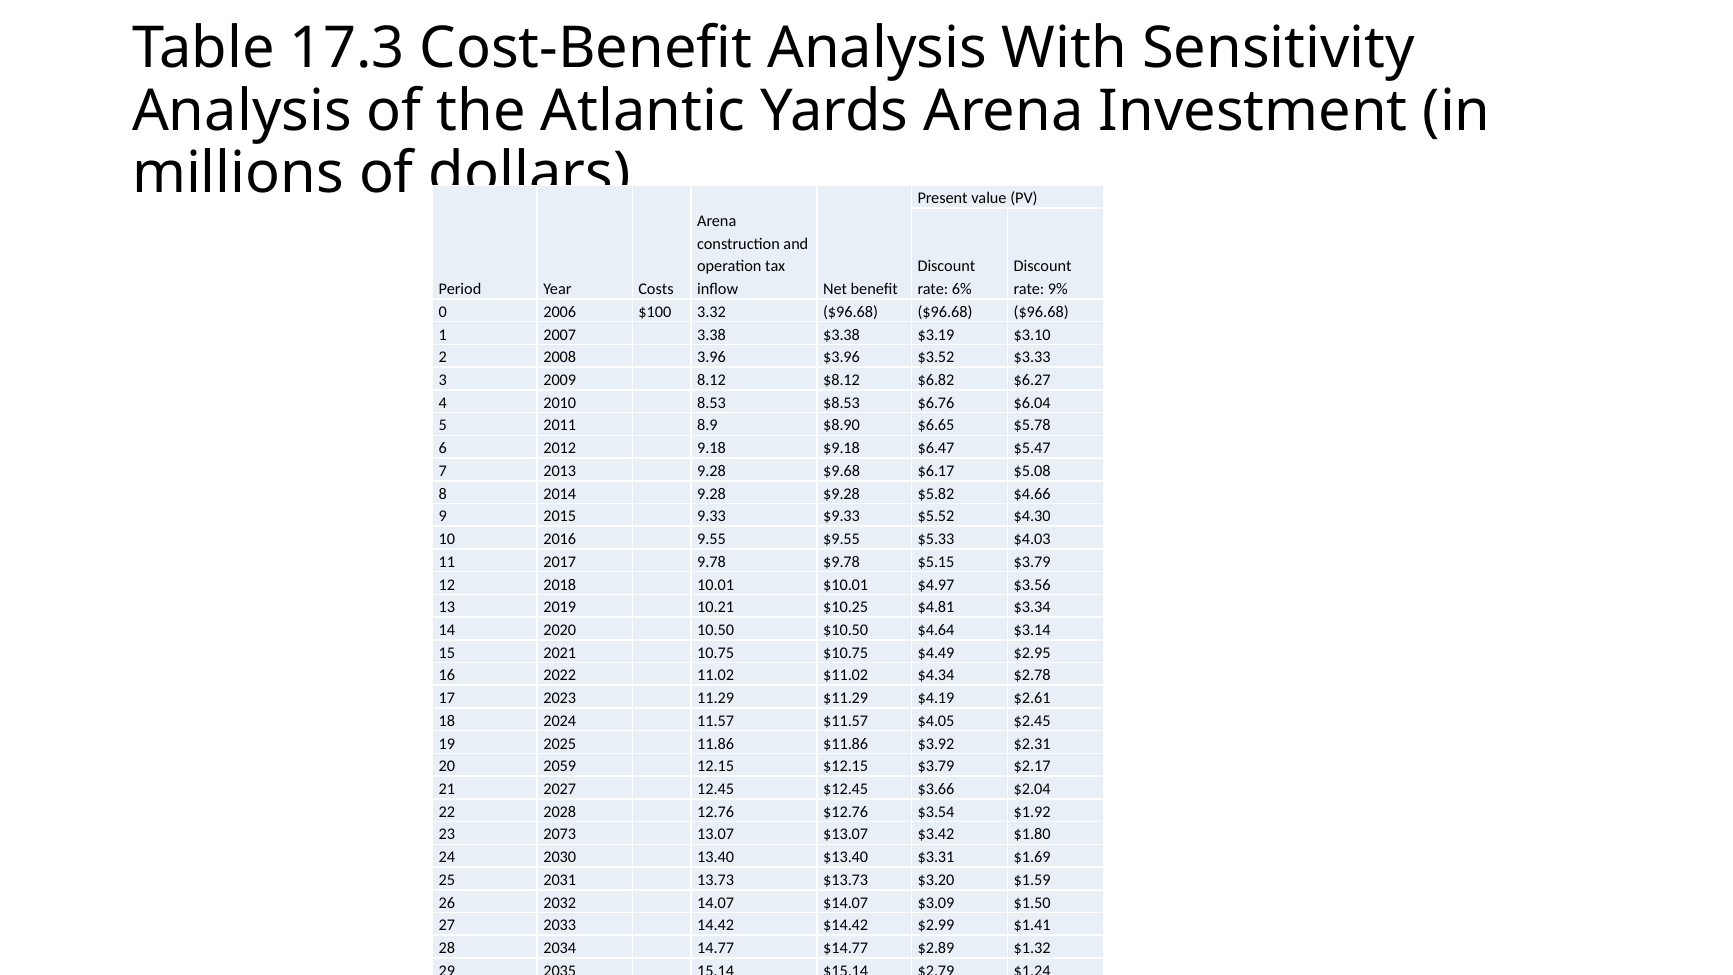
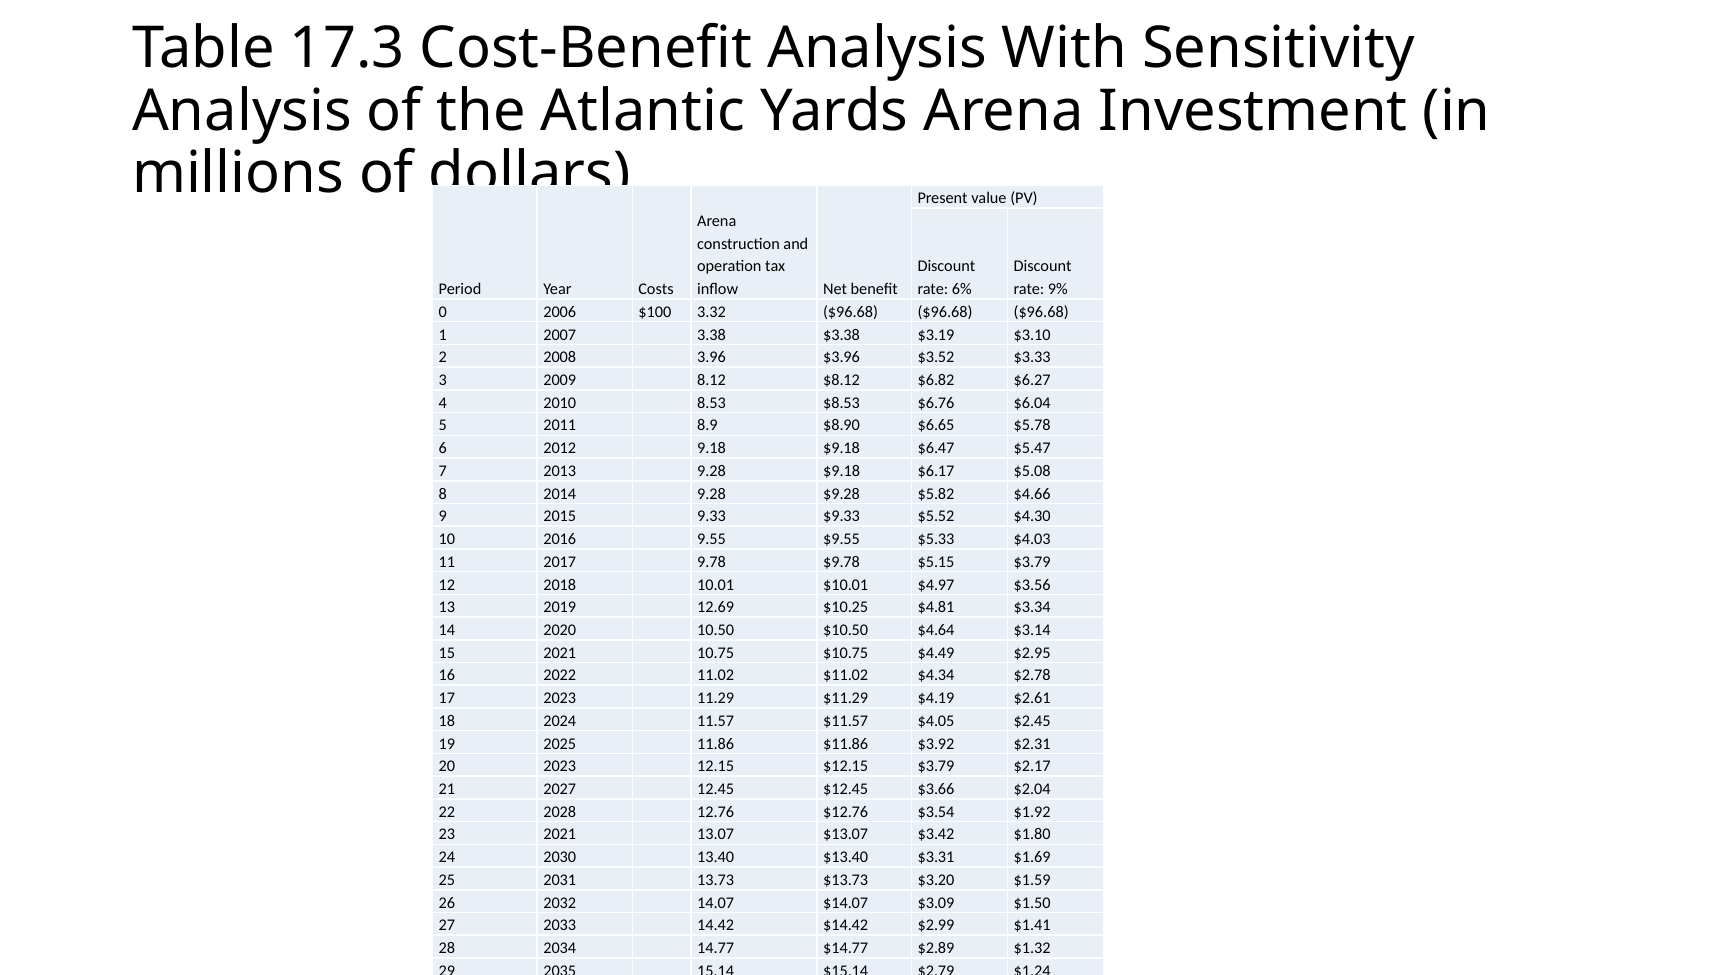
9.28 $9.68: $9.68 -> $9.18 (842, 471)
10.21: 10.21 -> 12.69 (716, 607)
20 2059: 2059 -> 2023 (560, 766)
23 2073: 2073 -> 2021 (560, 834)
